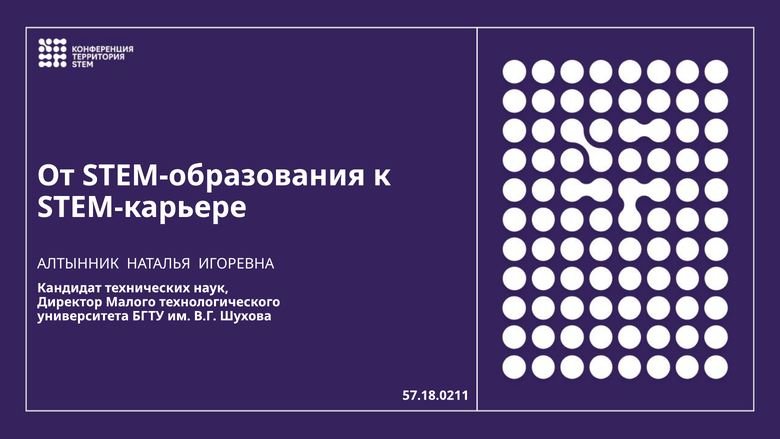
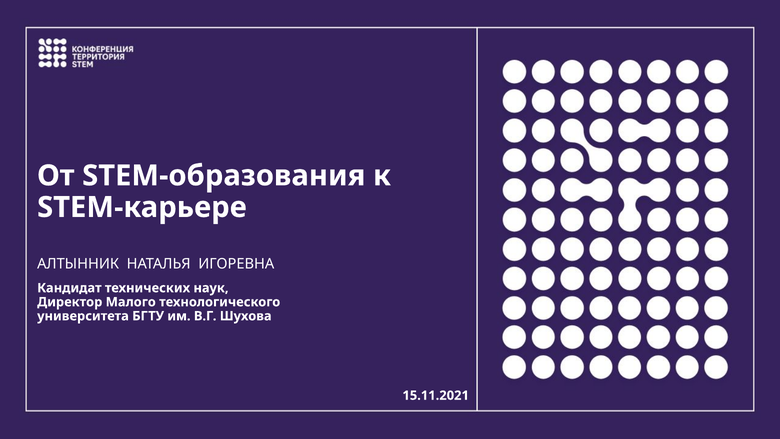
57.18.0211: 57.18.0211 -> 15.11.2021 (436, 395)
